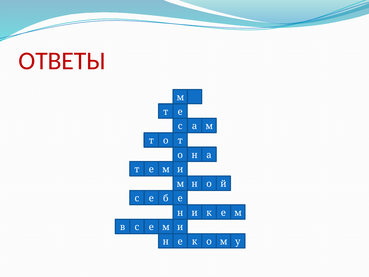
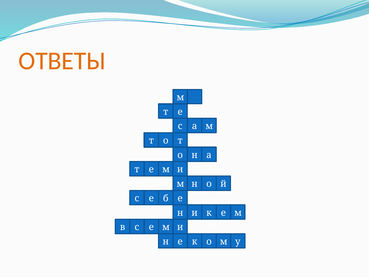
ОТВЕТЫ colour: red -> orange (62, 61)
